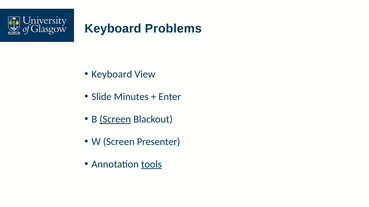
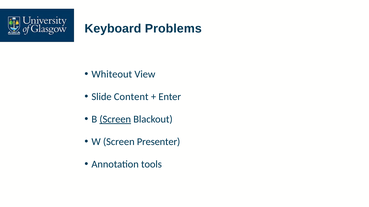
Keyboard: Keyboard -> Whiteout (112, 74)
Minutes: Minutes -> Content (131, 97)
tools underline: present -> none (151, 165)
